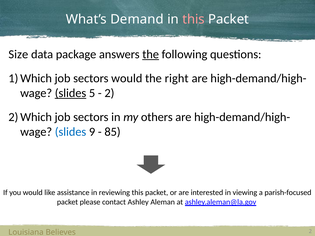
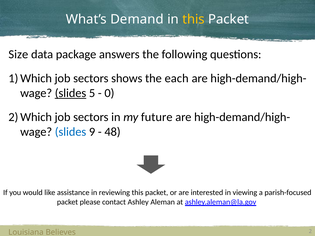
this colour: pink -> yellow (194, 19)
the underline: present -> none (151, 54)
sectors would: would -> shows (127, 79)
right: right -> each (177, 79)
2: 2 -> 0 (109, 93)
others: others -> future (157, 117)
85: 85 -> 48 (112, 132)
